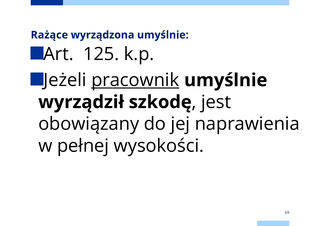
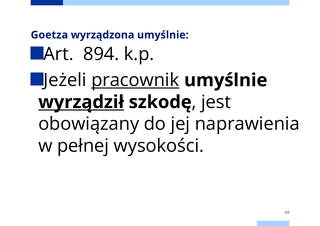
Rażące: Rażące -> Goetza (49, 35)
125: 125 -> 894 (101, 54)
wyrządził underline: none -> present (81, 102)
